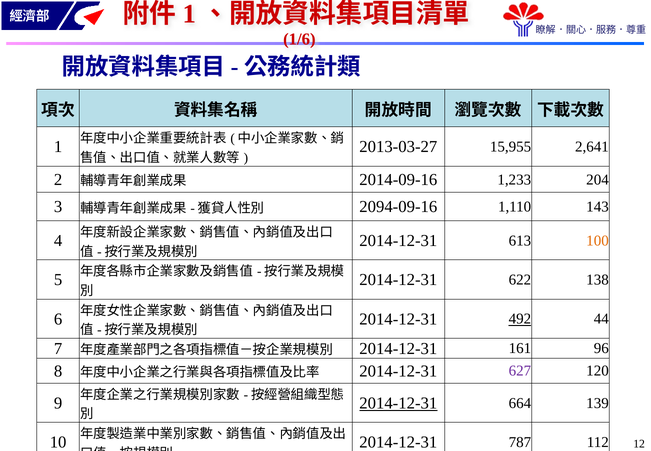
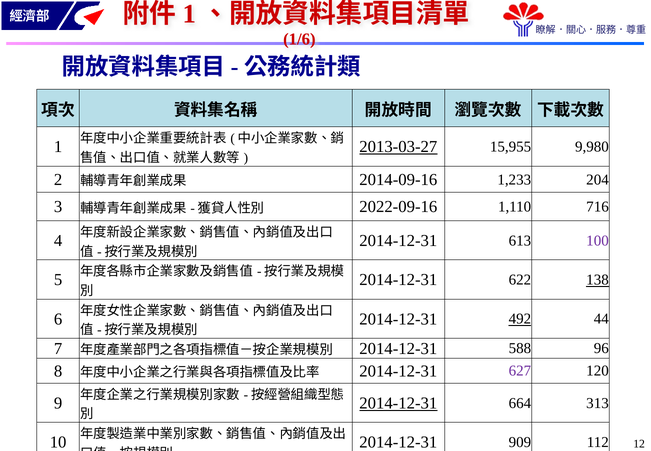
2013-03-27 underline: none -> present (398, 147)
2,641: 2,641 -> 9,980 (592, 147)
2094-09-16: 2094-09-16 -> 2022-09-16 (398, 207)
143: 143 -> 716 (598, 207)
100 colour: orange -> purple (598, 241)
138 underline: none -> present (598, 280)
161: 161 -> 588 (520, 348)
139: 139 -> 313 (598, 403)
787: 787 -> 909 (520, 442)
